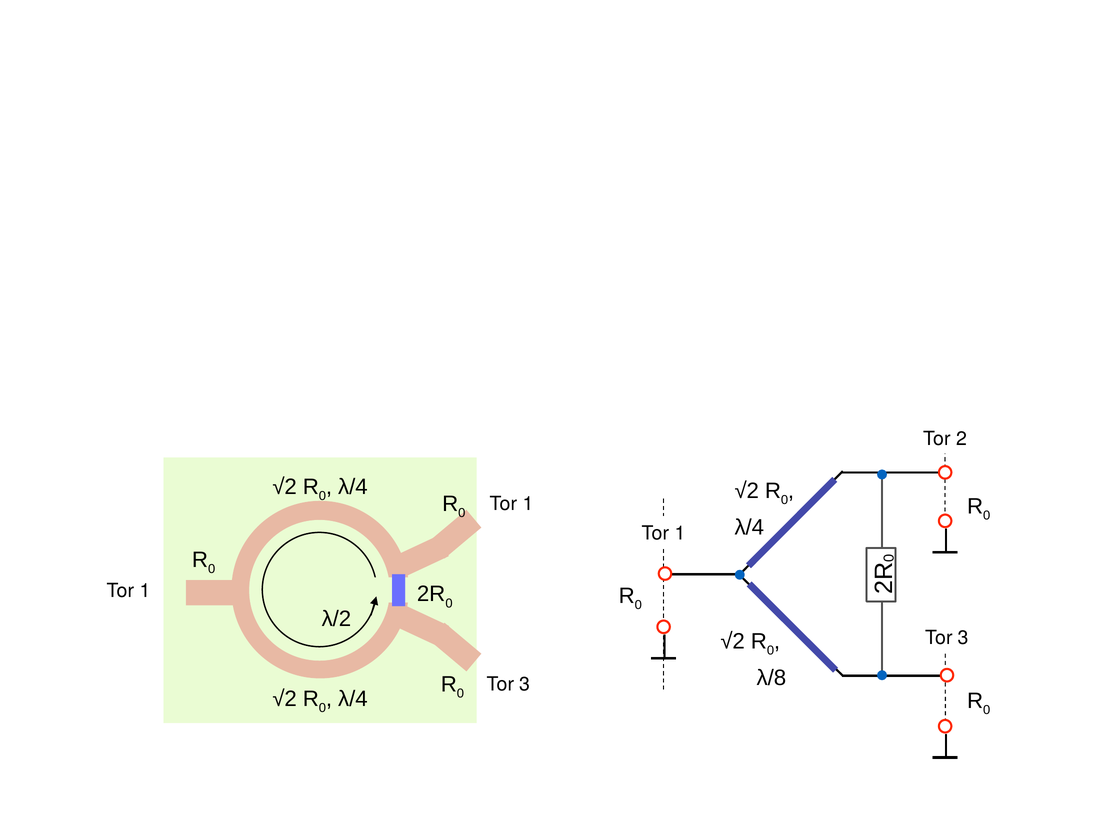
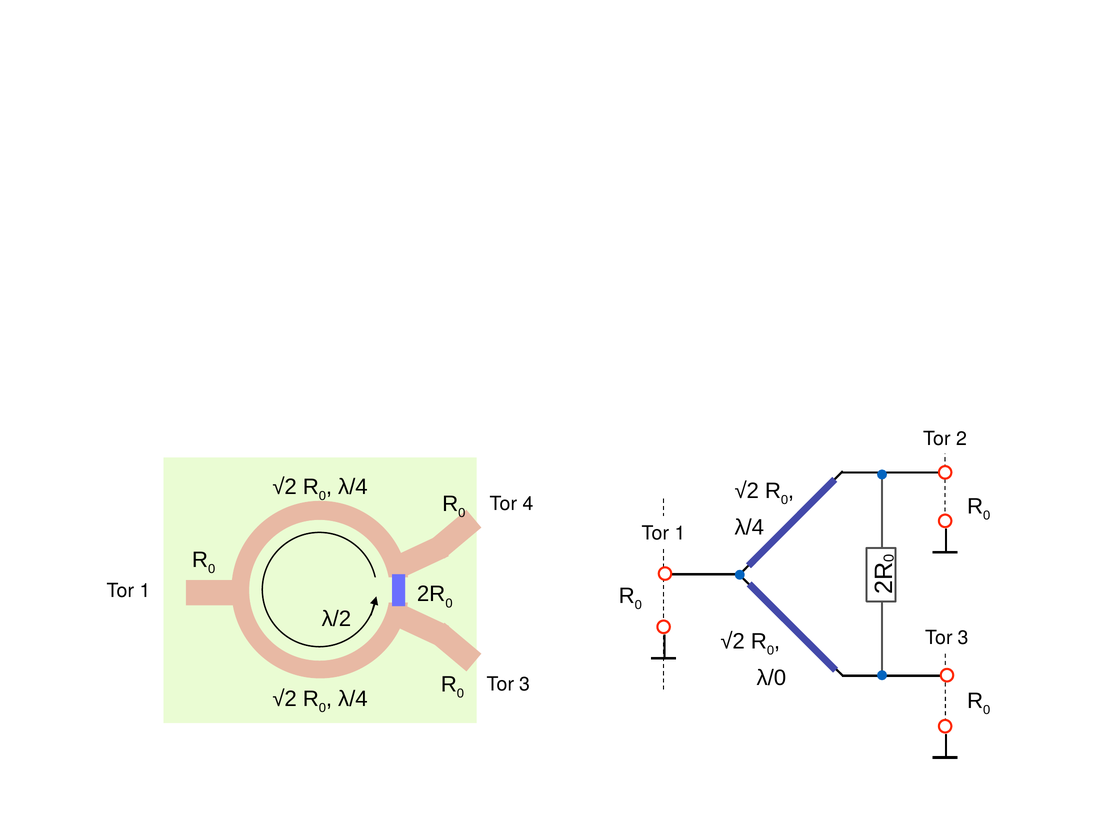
1: 1 -> 4 (528, 504)
λ/8: λ/8 -> λ/0 (771, 677)
